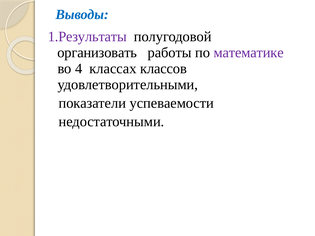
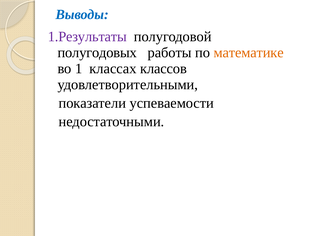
организовать: организовать -> полугодовых (97, 53)
математике colour: purple -> orange (249, 53)
4: 4 -> 1 (79, 69)
